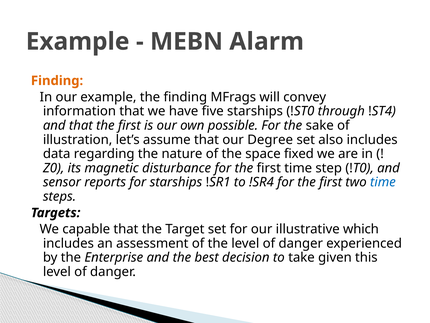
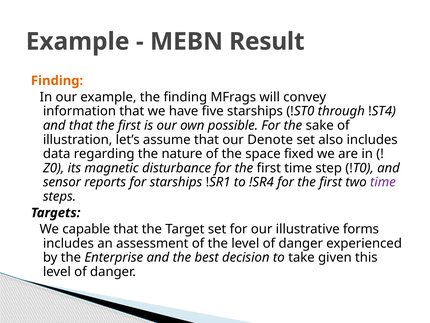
Alarm: Alarm -> Result (267, 41)
Degree: Degree -> Denote (270, 139)
time colour: blue -> purple (383, 182)
which: which -> forms (361, 229)
